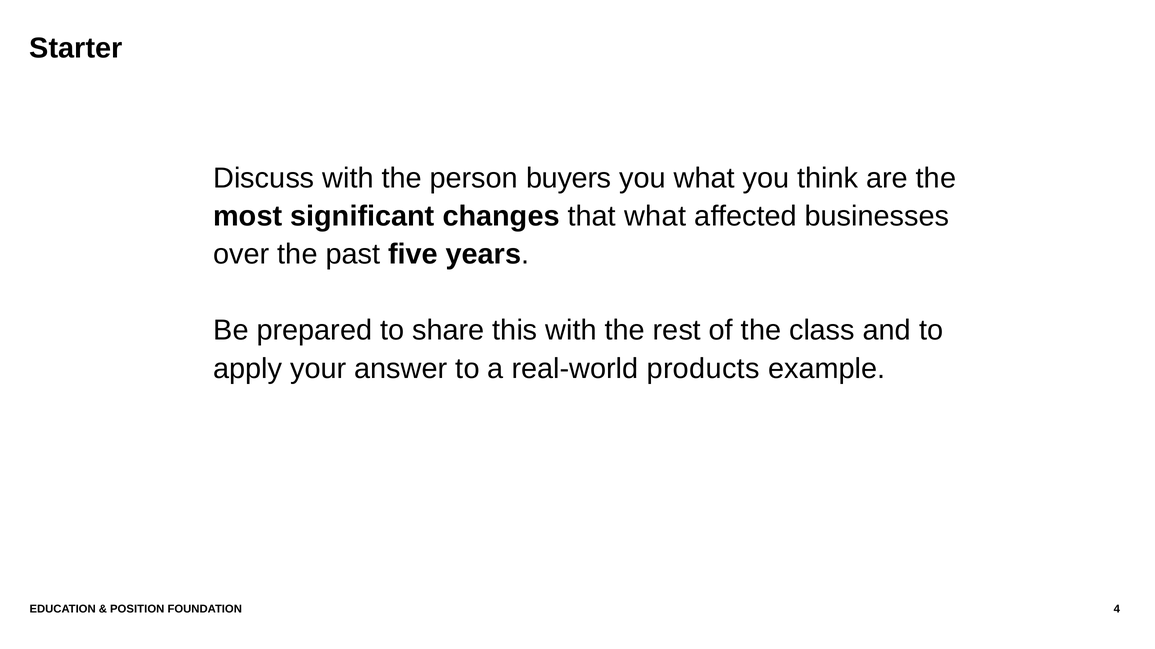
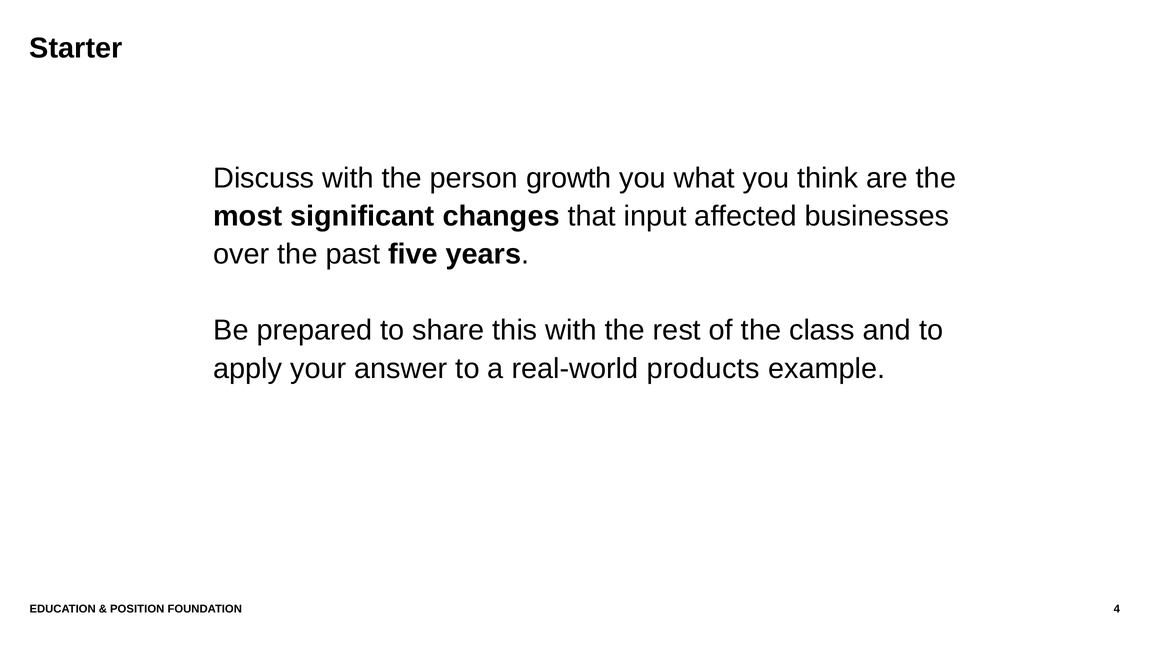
buyers: buyers -> growth (569, 178)
that what: what -> input (655, 217)
